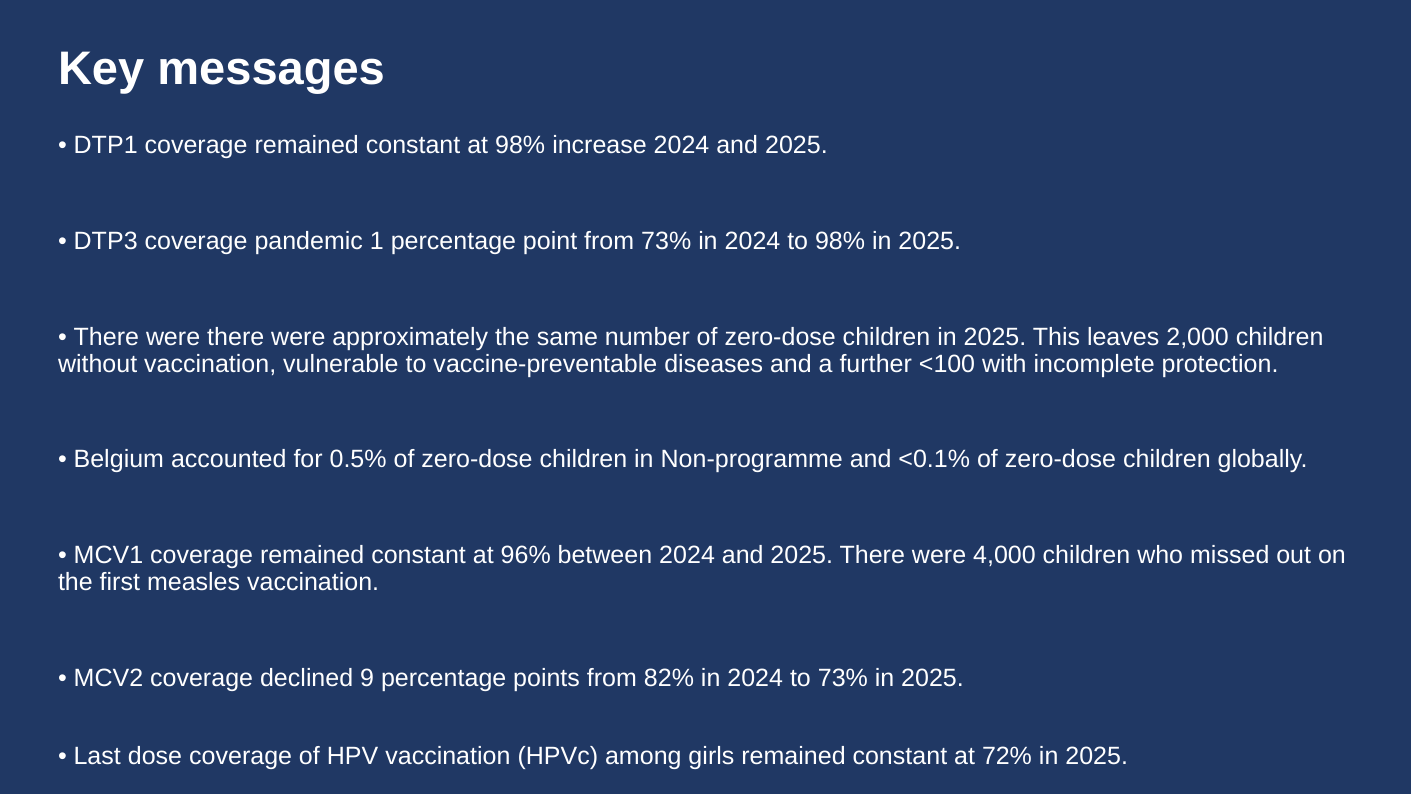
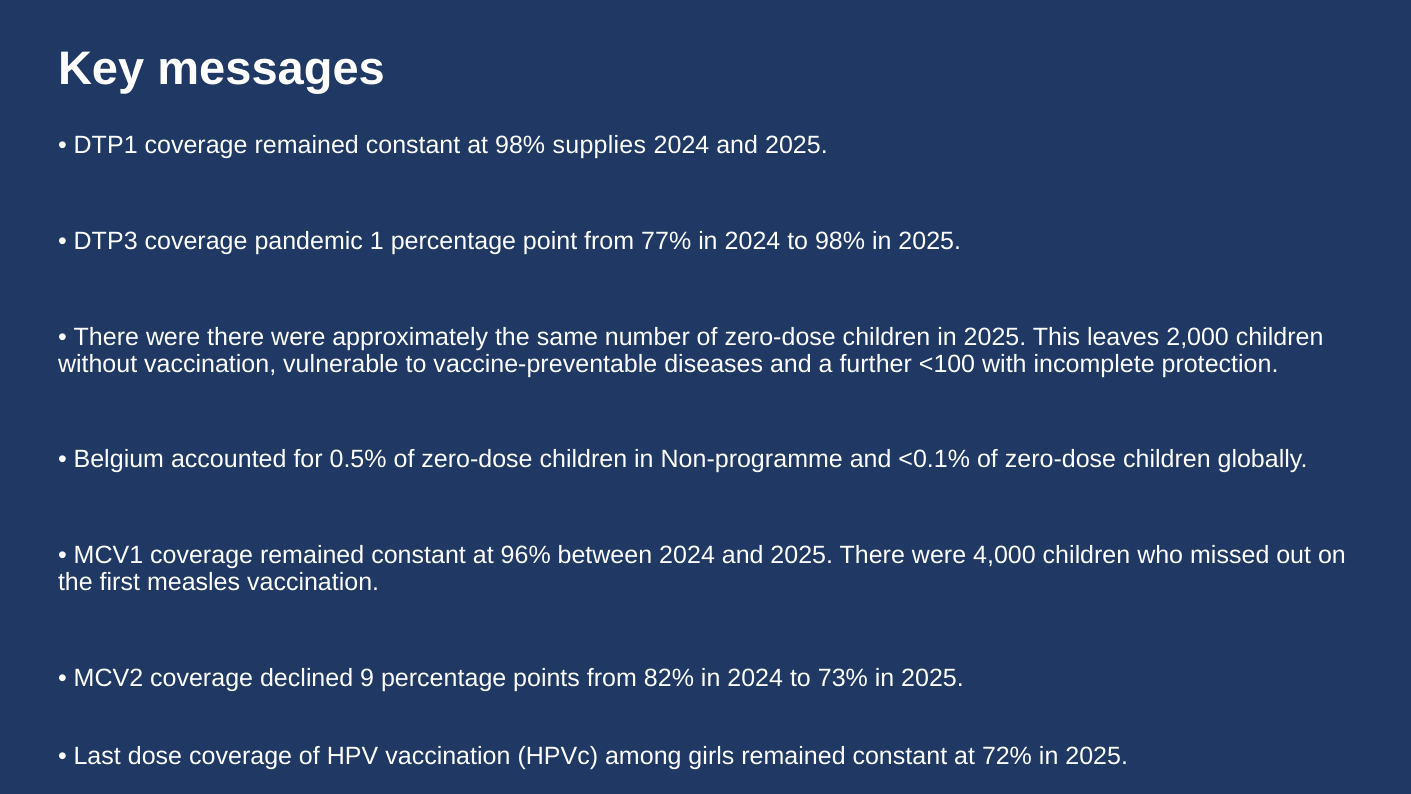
increase: increase -> supplies (599, 146)
from 73%: 73% -> 77% (666, 241)
